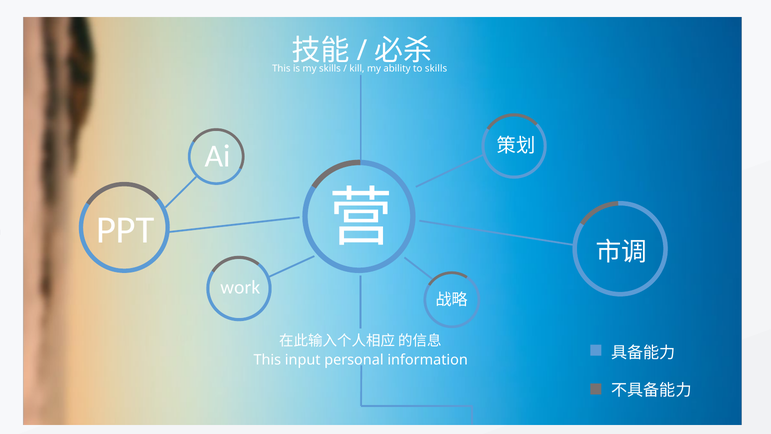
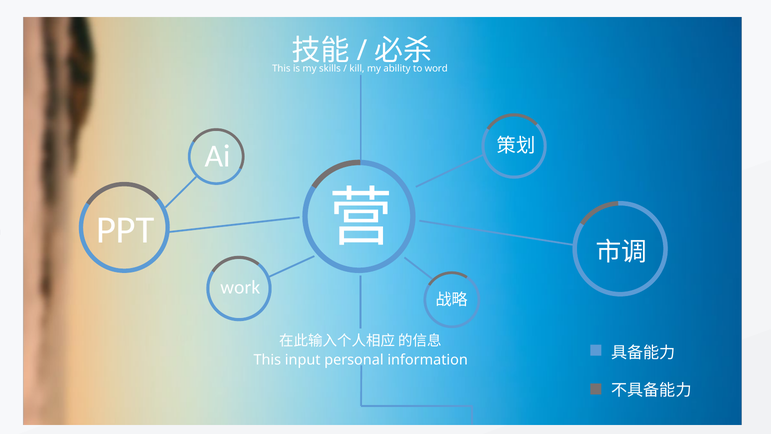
to skills: skills -> word (436, 68)
